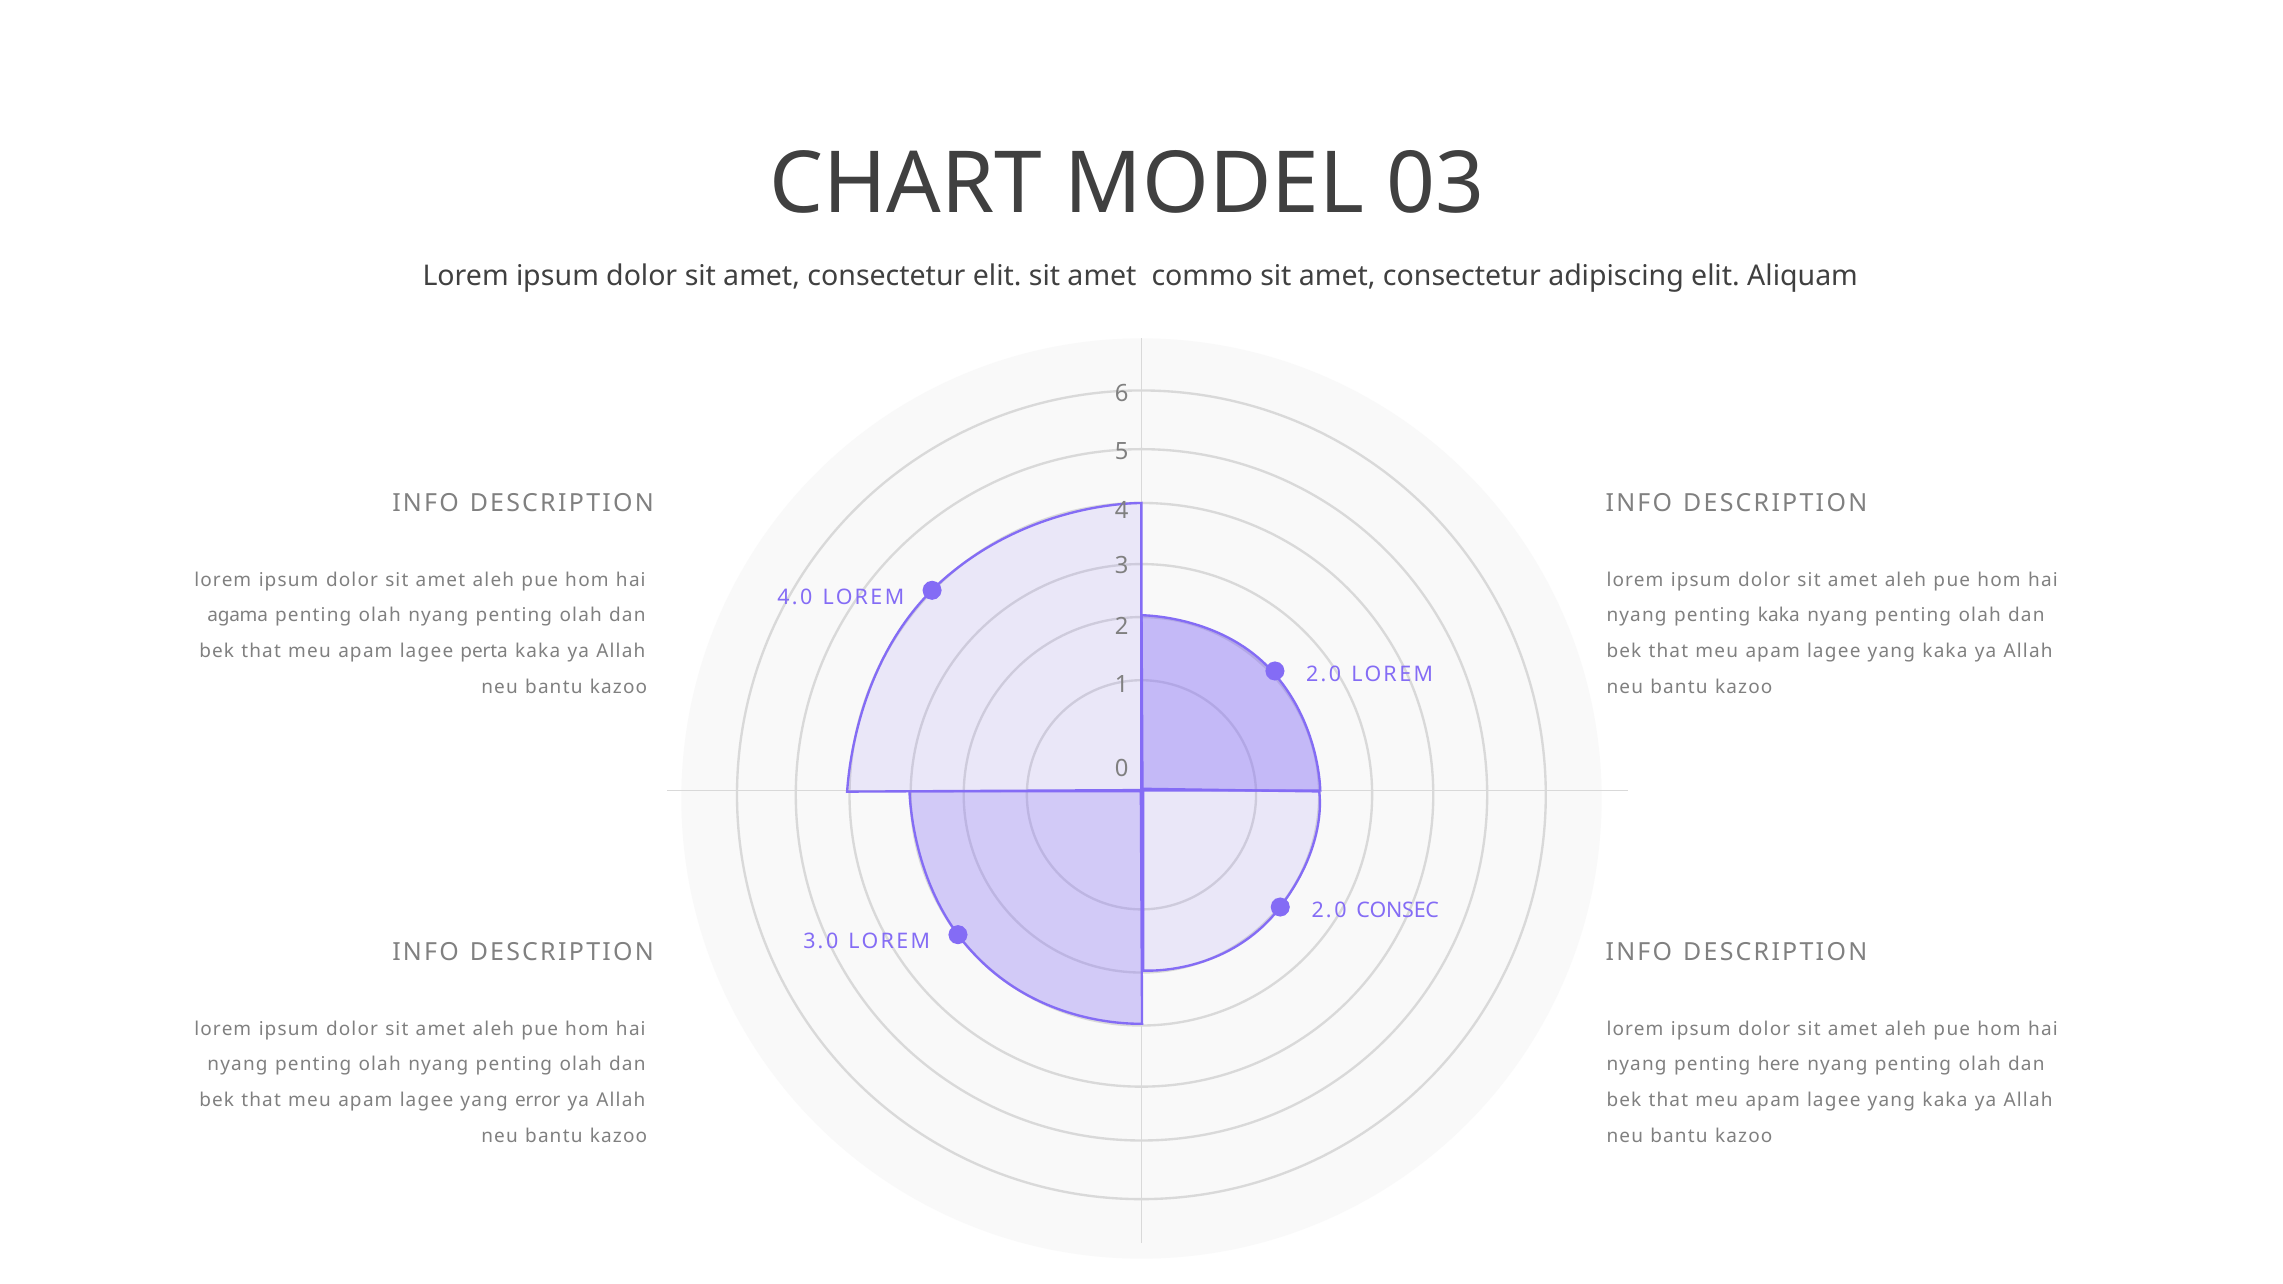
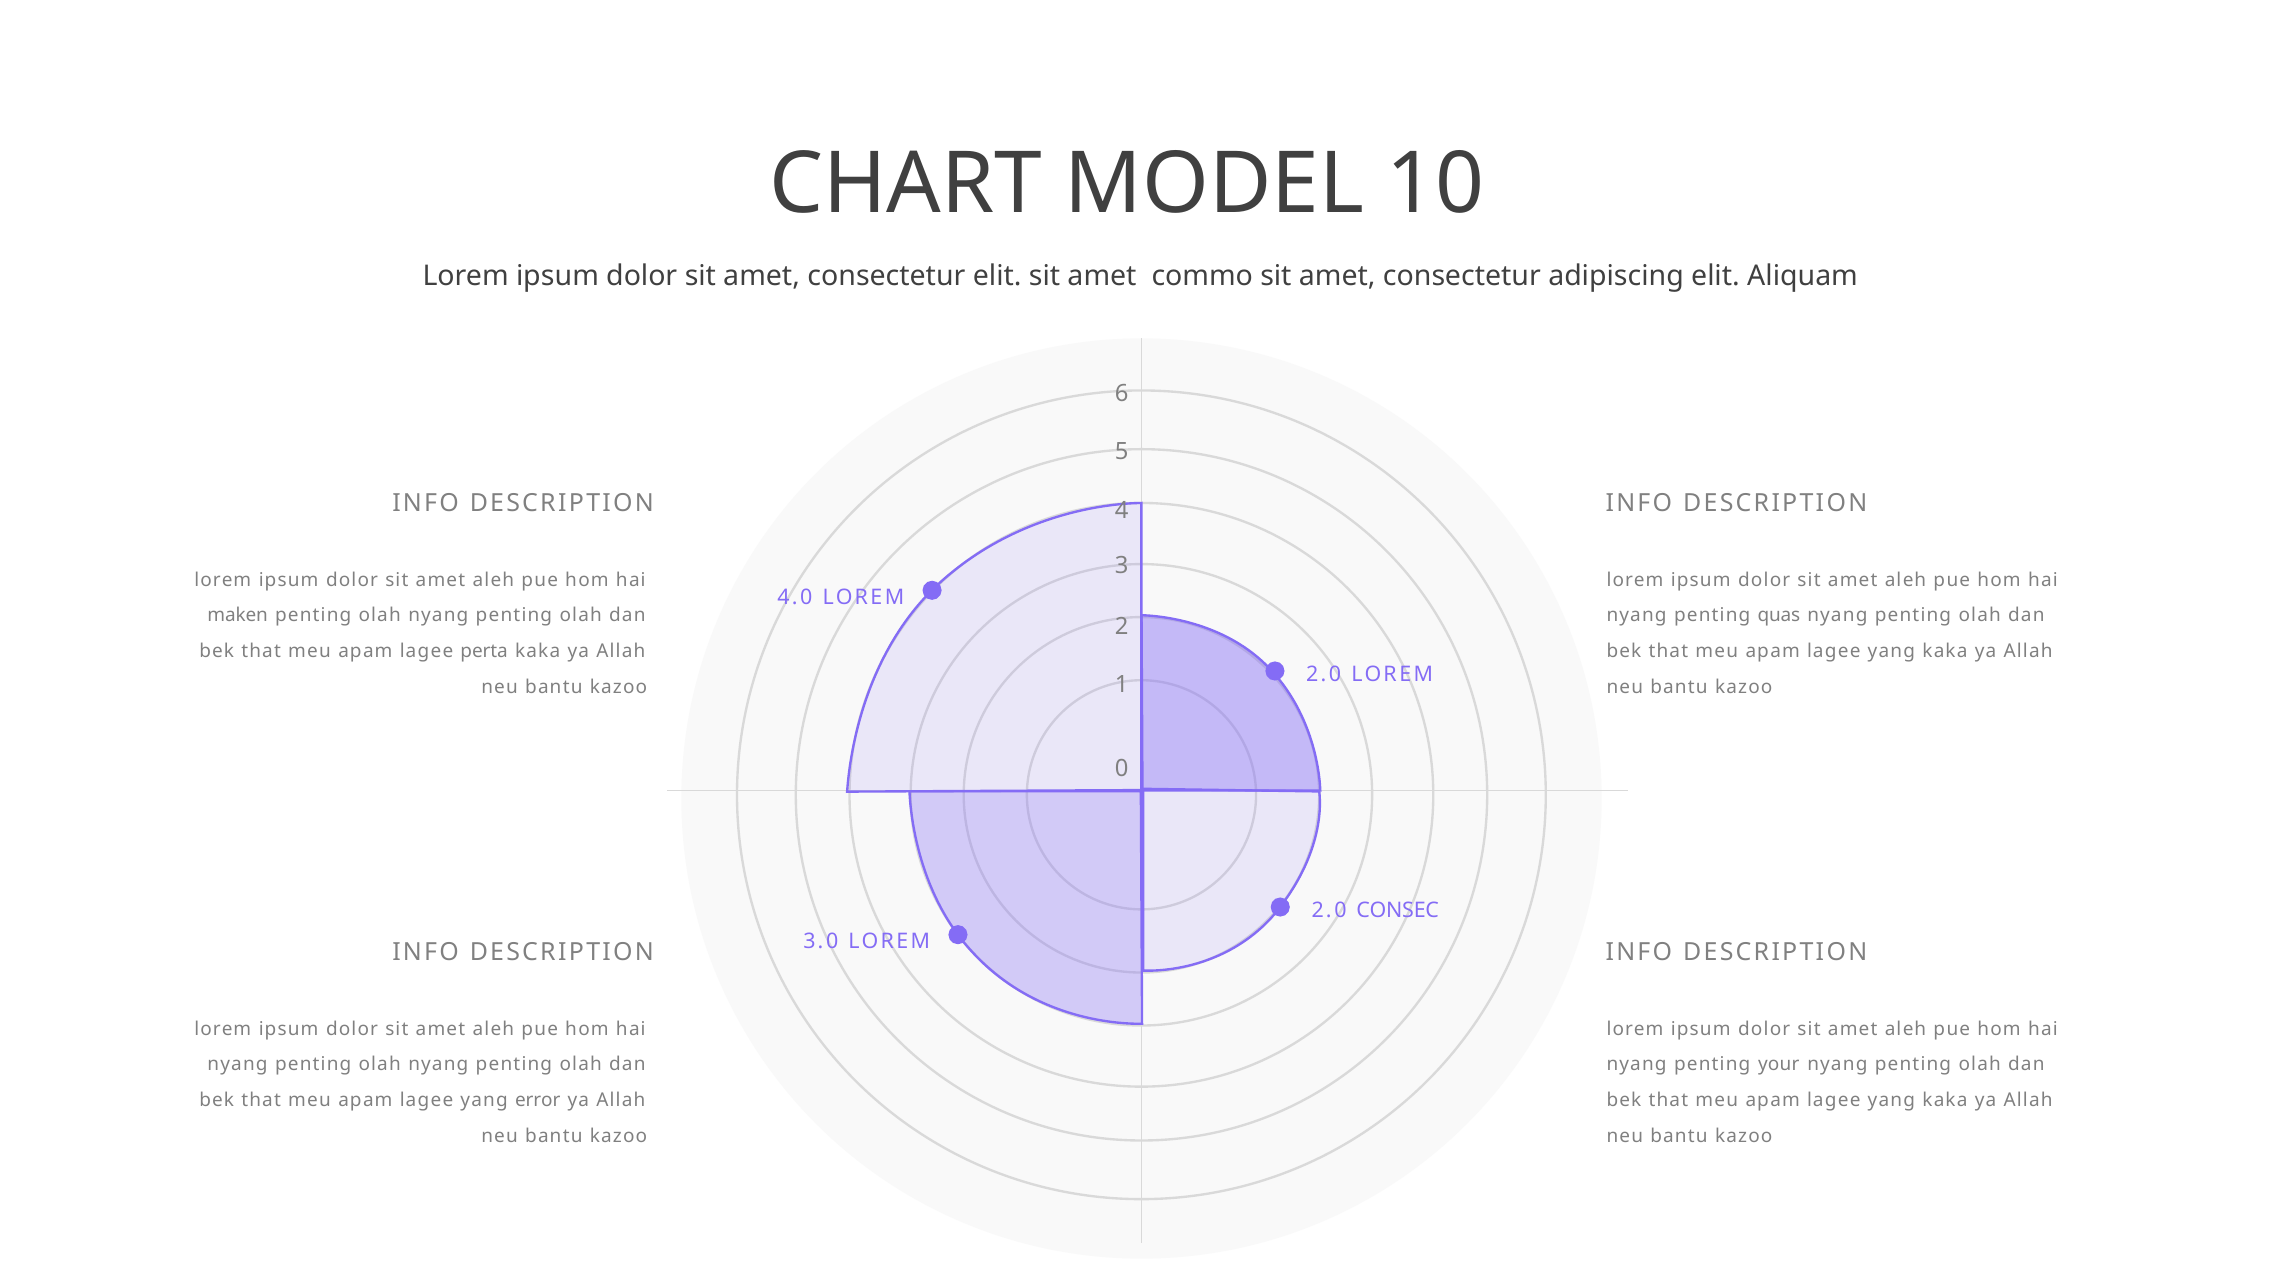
03: 03 -> 10 (1435, 184)
agama: agama -> maken (238, 616)
penting kaka: kaka -> quas (1779, 616)
here: here -> your (1779, 1065)
